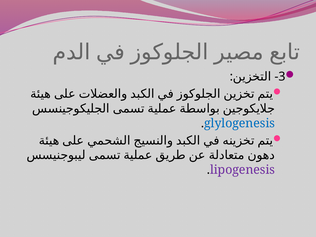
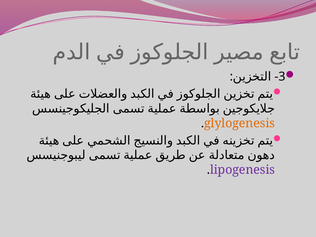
glylogenesis colour: blue -> orange (240, 123)
